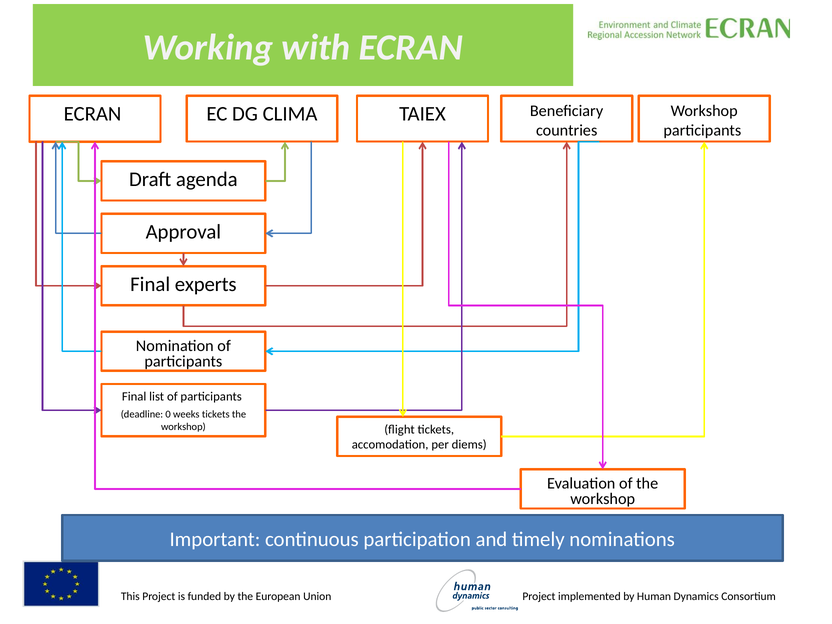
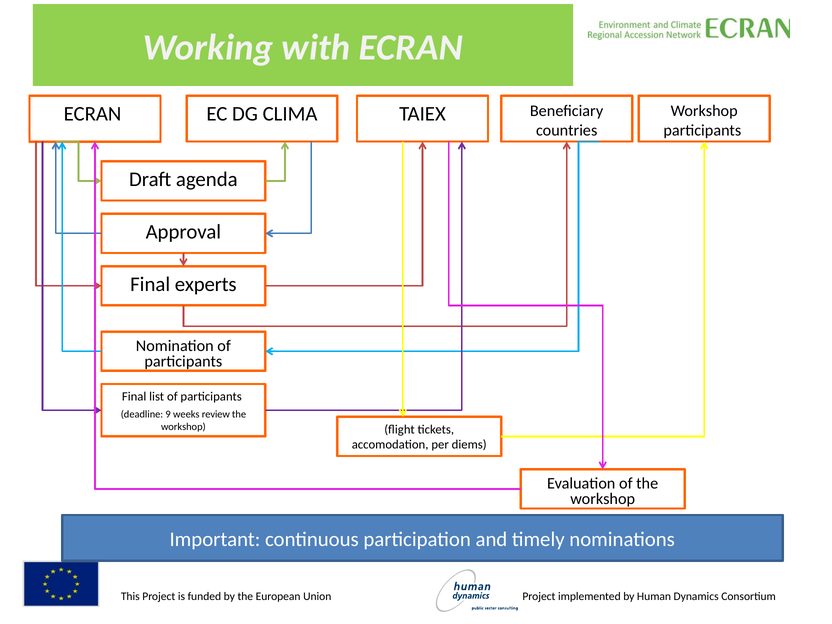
0: 0 -> 9 (168, 414)
weeks tickets: tickets -> review (216, 414)
